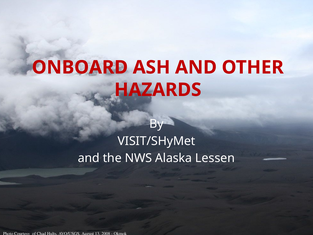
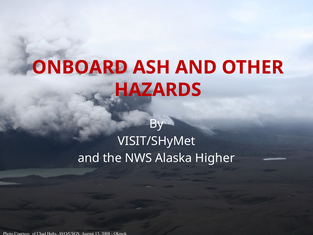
Lessen: Lessen -> Higher (215, 158)
